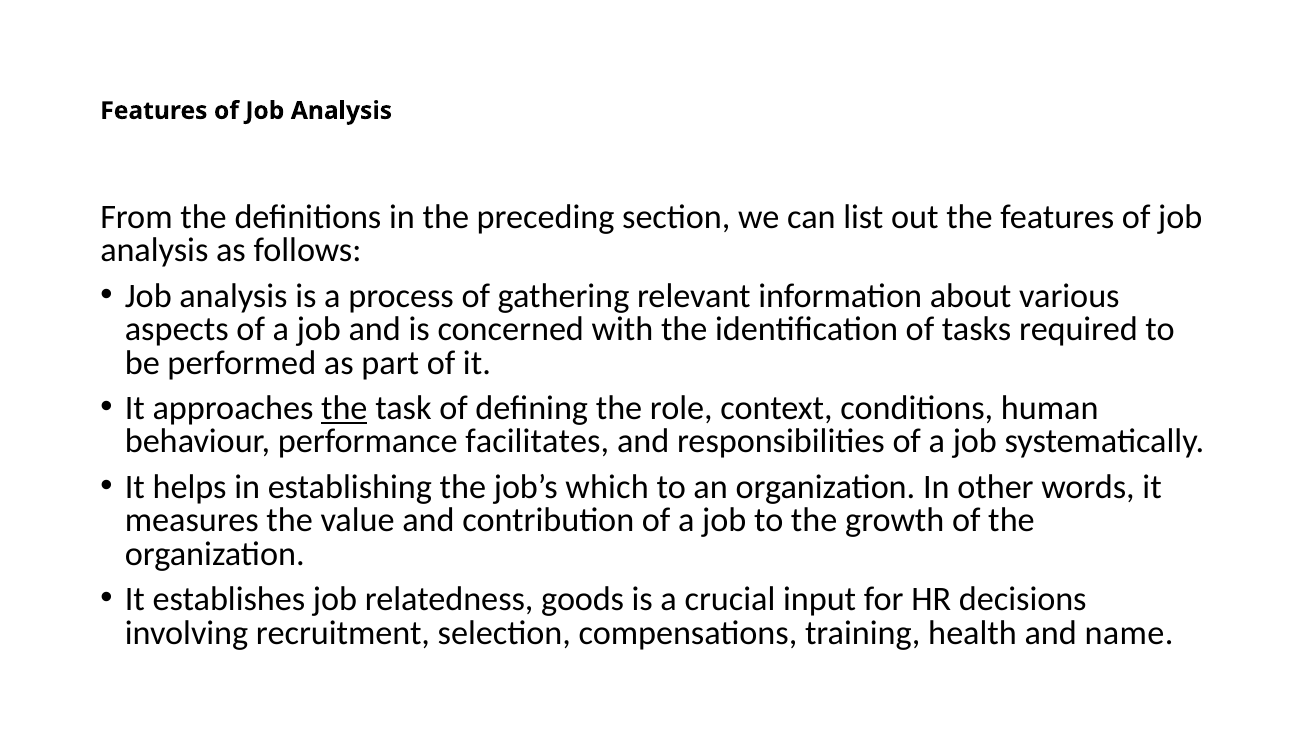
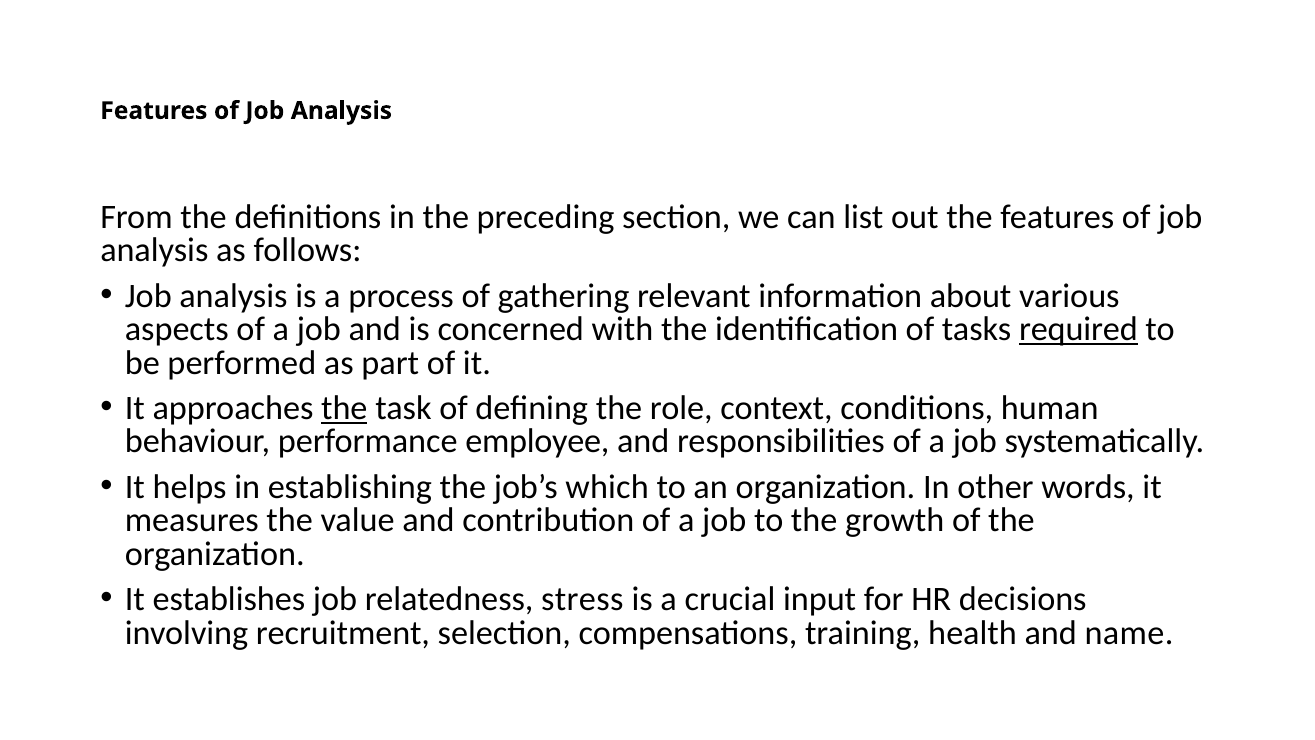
required underline: none -> present (1078, 329)
facilitates: facilitates -> employee (537, 441)
goods: goods -> stress (582, 599)
